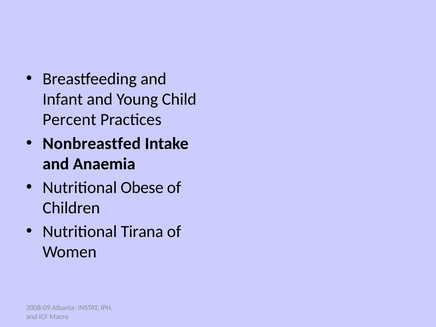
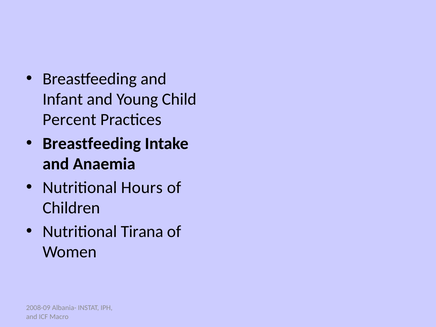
Nonbreastfed: Nonbreastfed -> Breastfeeding (92, 143)
Obese: Obese -> Hours (142, 188)
